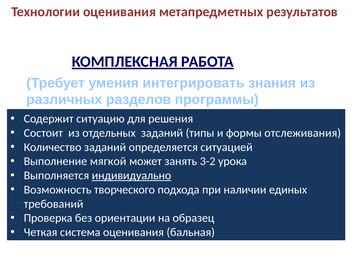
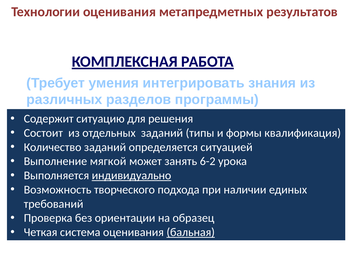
отслеживания: отслеживания -> квалификация (303, 133)
3-2: 3-2 -> 6-2 (208, 161)
бальная underline: none -> present (191, 232)
